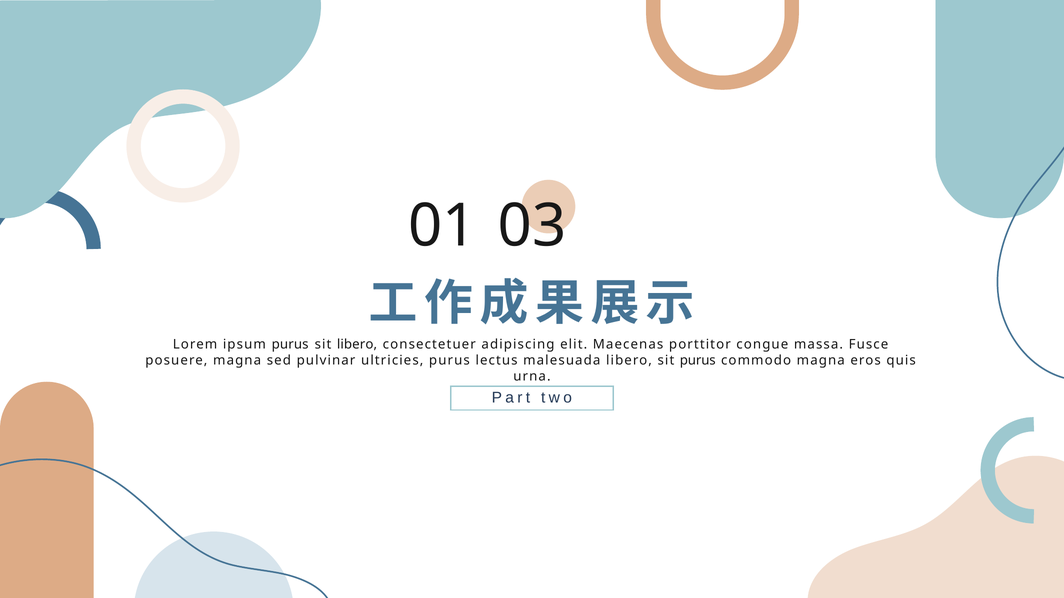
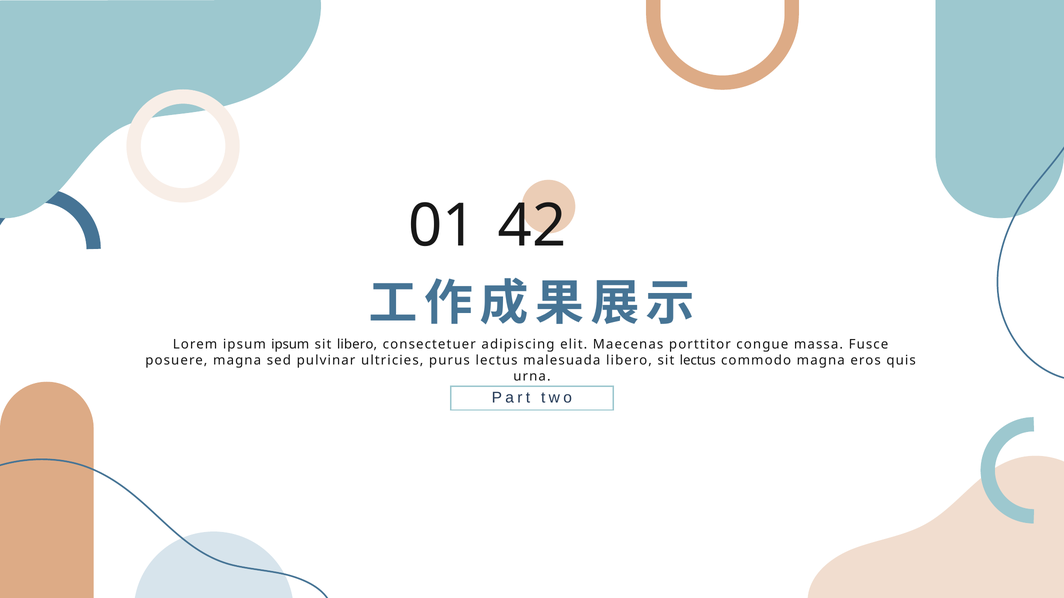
03: 03 -> 42 (532, 226)
ipsum purus: purus -> ipsum (290, 345)
sit purus: purus -> lectus (698, 361)
